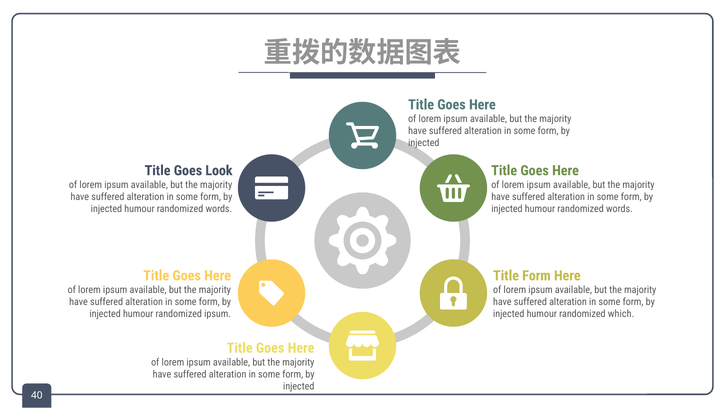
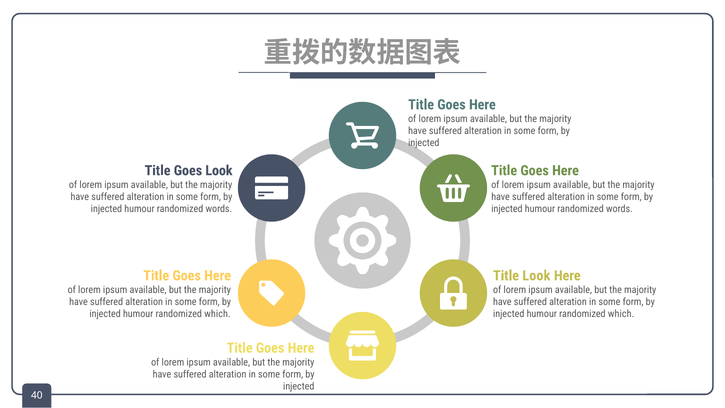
Title Form: Form -> Look (536, 276)
ipsum: ipsum -> which (218, 314)
